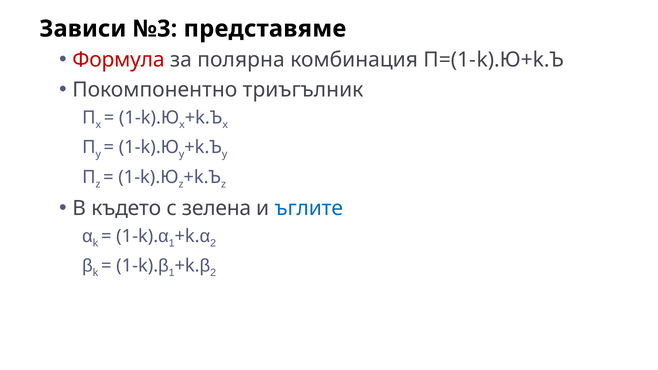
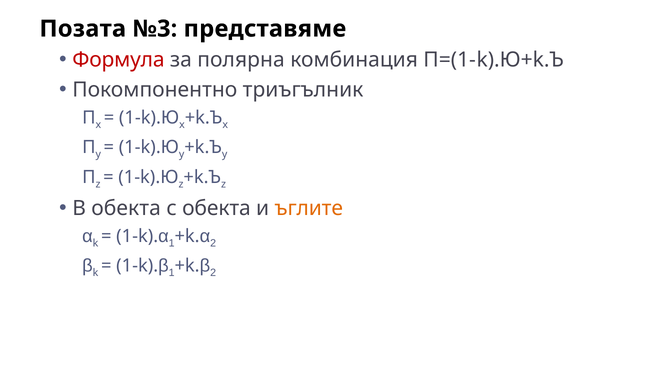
Зависи: Зависи -> Позата (83, 29)
В където: където -> обекта (126, 208)
с зелена: зелена -> обекта (216, 208)
ъглите colour: blue -> orange (309, 208)
